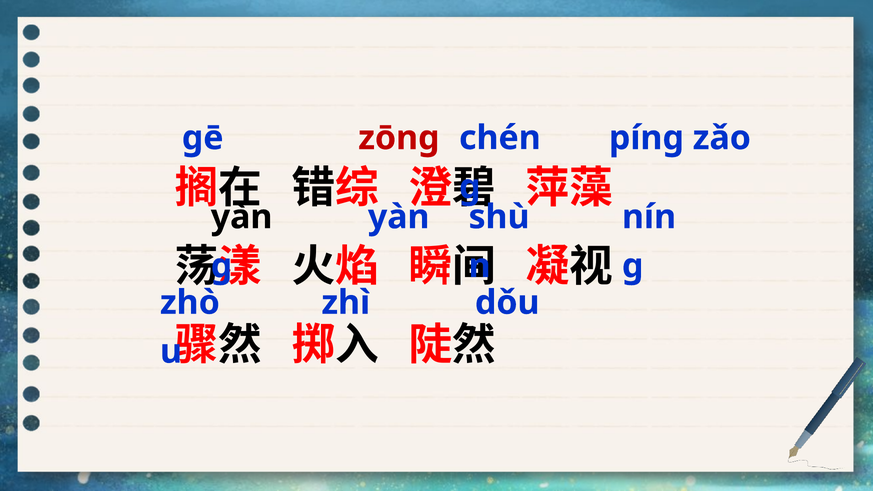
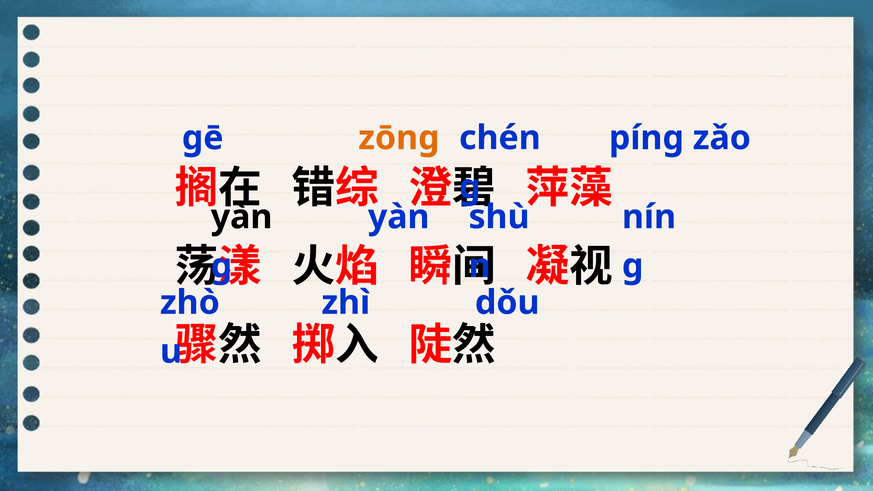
zōnɡ colour: red -> orange (399, 138)
